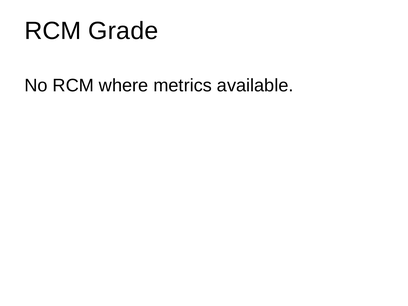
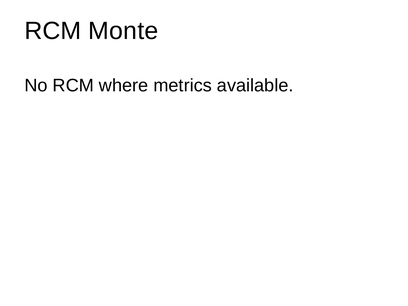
Grade: Grade -> Monte (123, 31)
